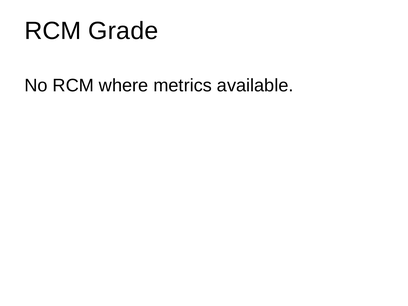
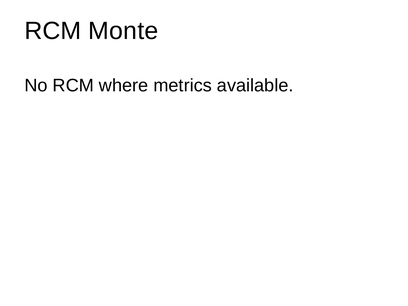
Grade: Grade -> Monte (123, 31)
